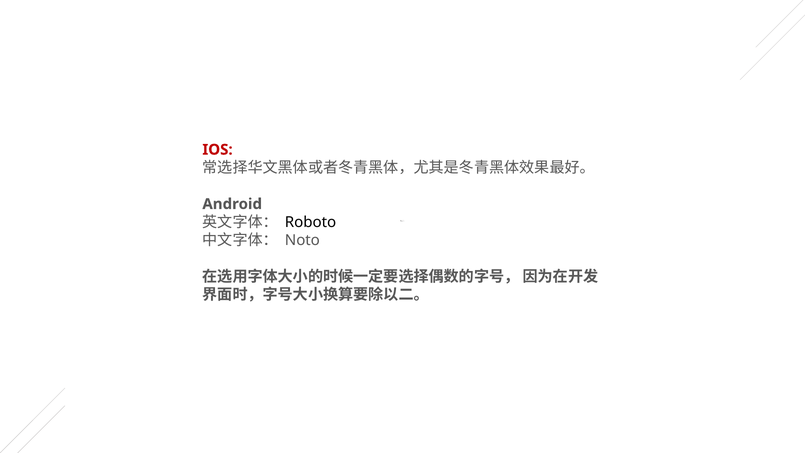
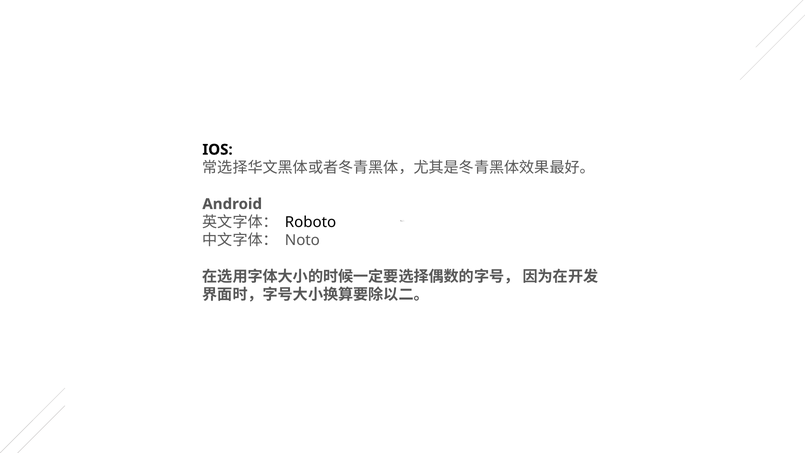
IOS colour: red -> black (218, 150)
